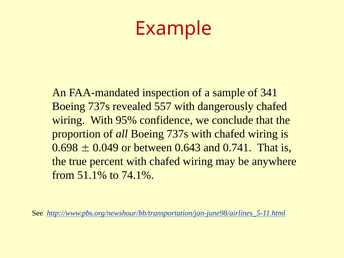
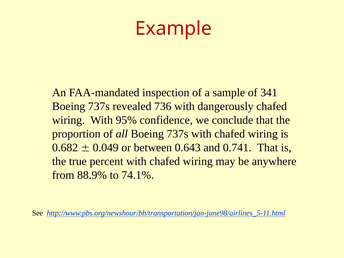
557: 557 -> 736 (163, 106)
0.698: 0.698 -> 0.682 (65, 148)
51.1%: 51.1% -> 88.9% (92, 175)
